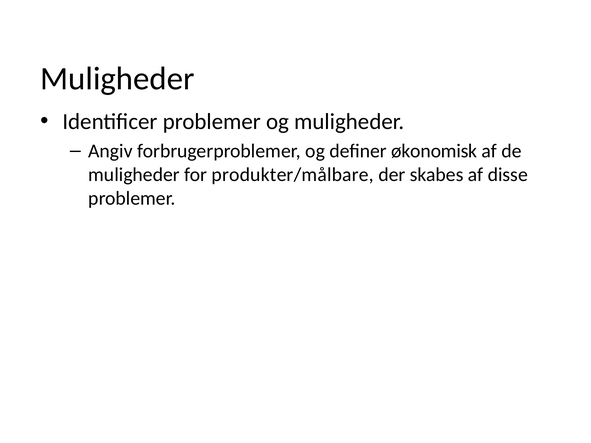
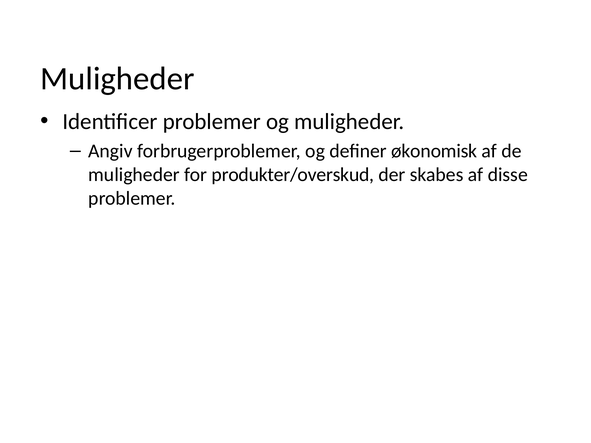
produkter/målbare: produkter/målbare -> produkter/overskud (293, 175)
